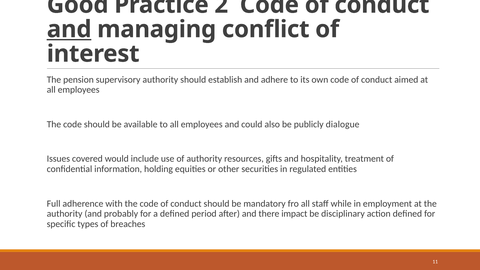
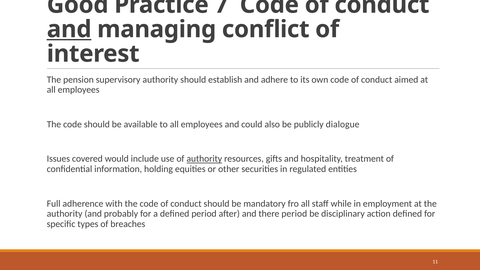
2: 2 -> 7 (221, 5)
authority underline: none -> present (204, 159)
there impact: impact -> period (294, 214)
